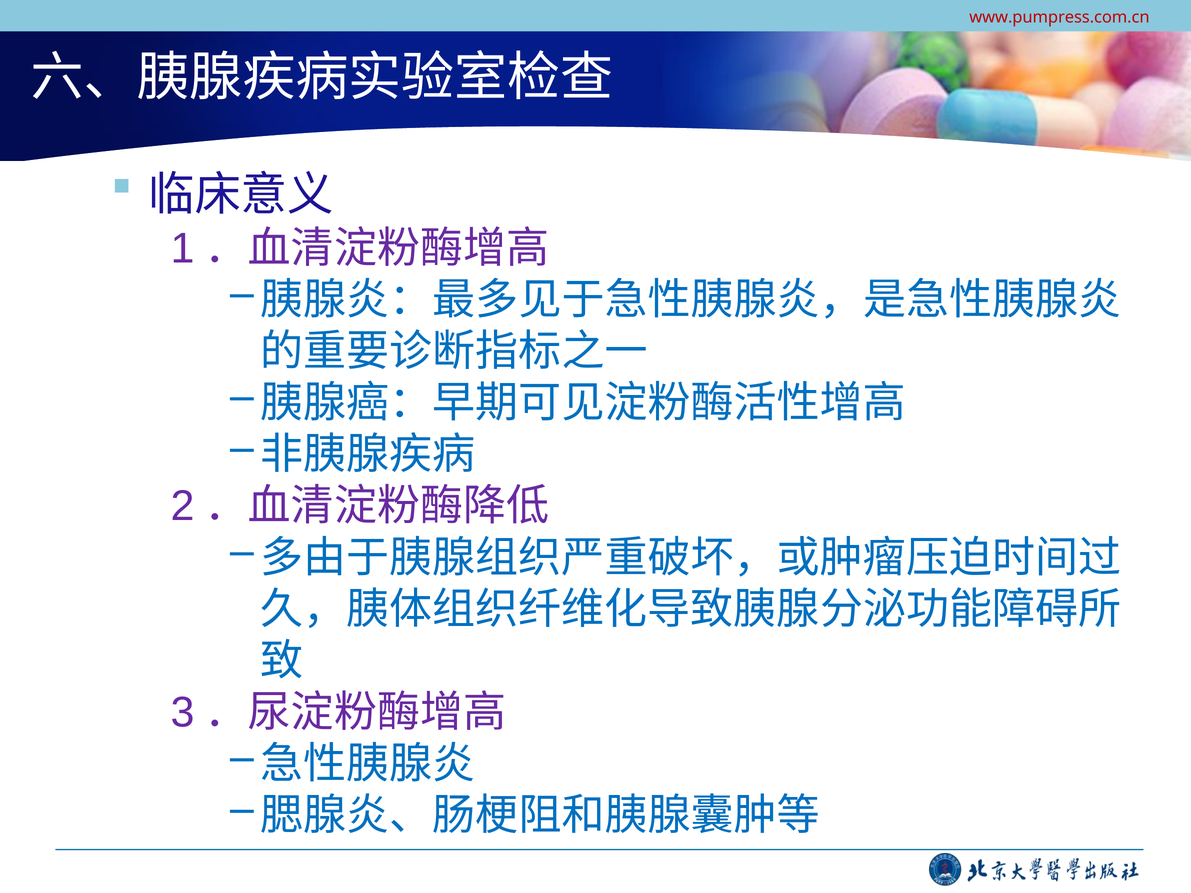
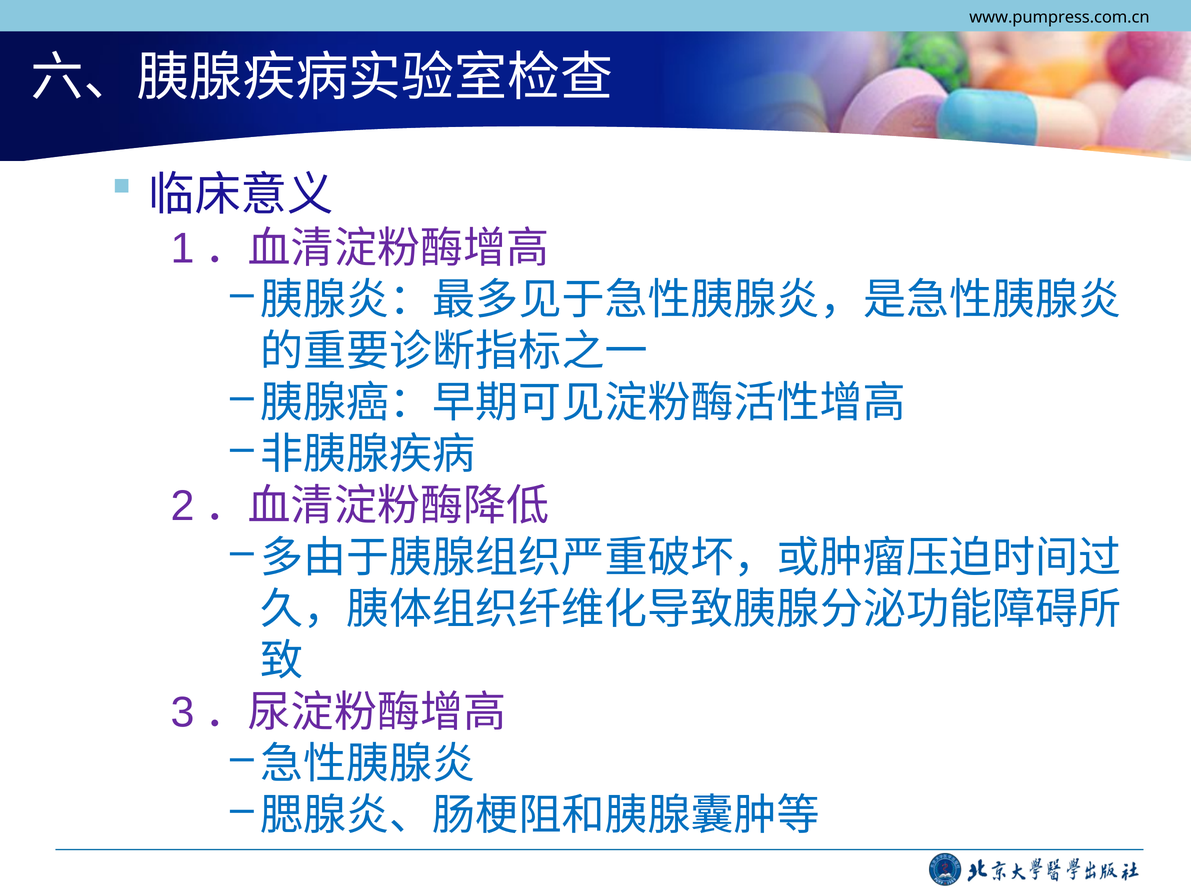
www.pumpress.com.cn colour: red -> black (1059, 17)
